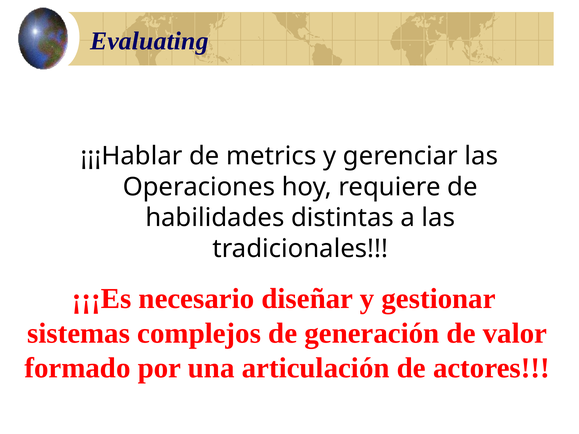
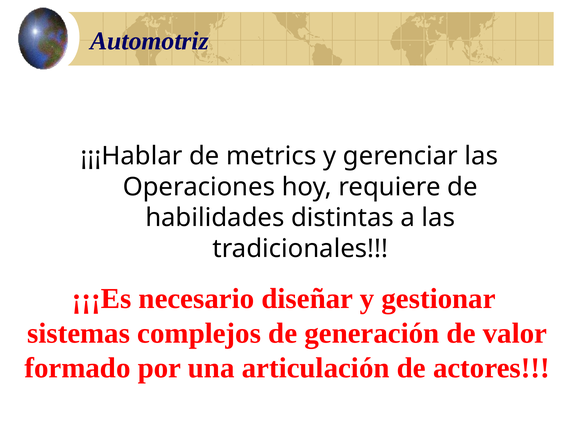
Evaluating: Evaluating -> Automotriz (149, 41)
